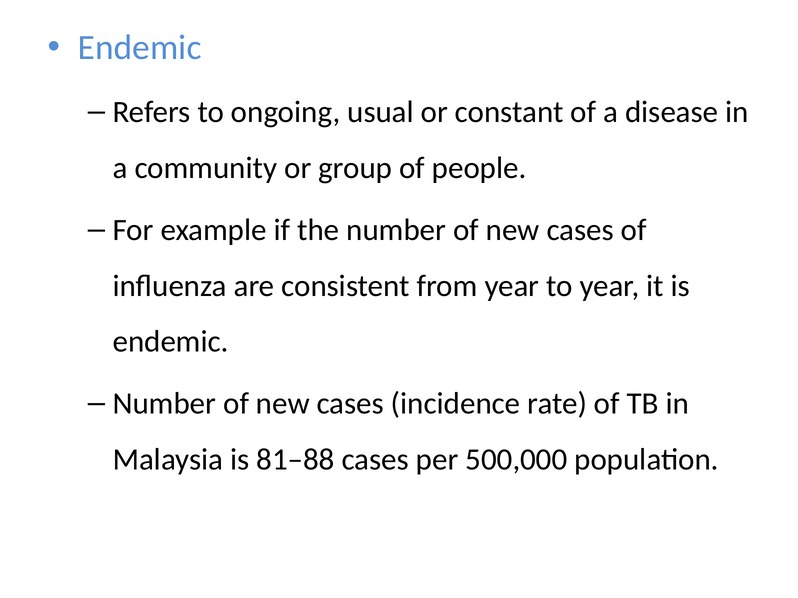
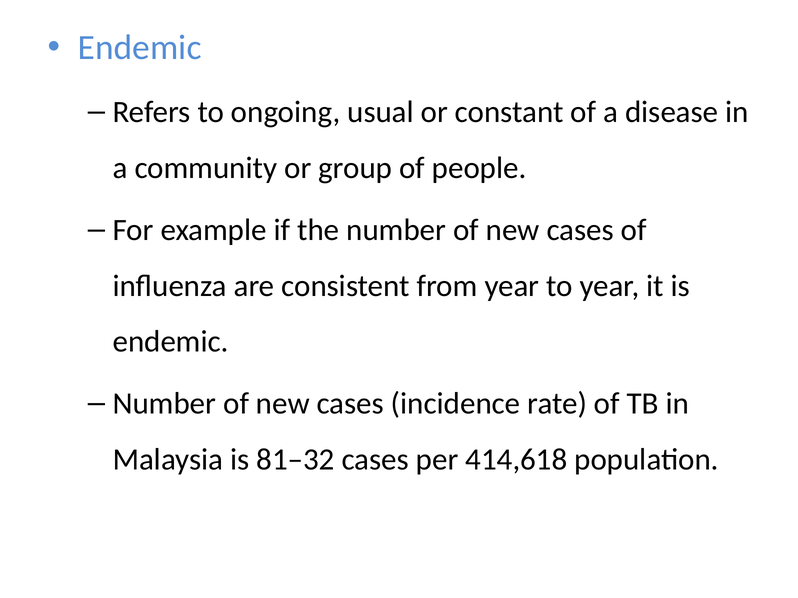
81–88: 81–88 -> 81–32 (296, 460)
500,000: 500,000 -> 414,618 (516, 460)
